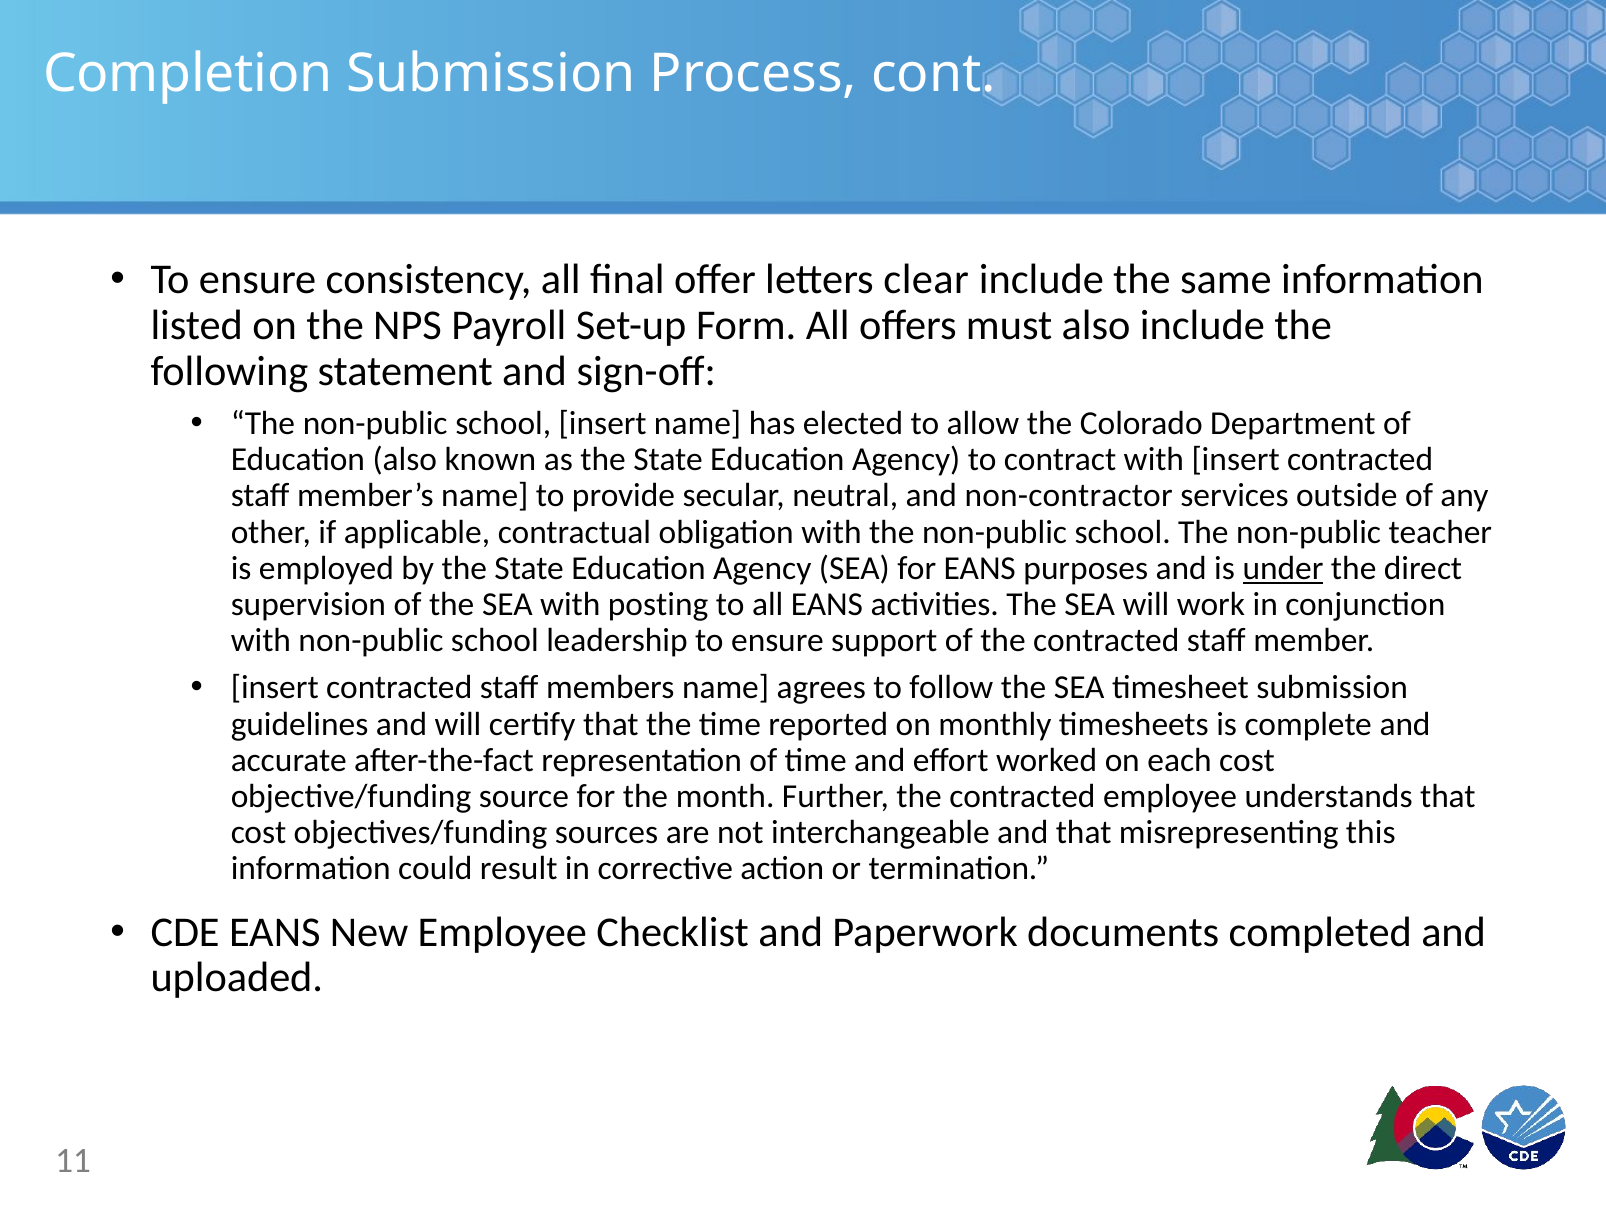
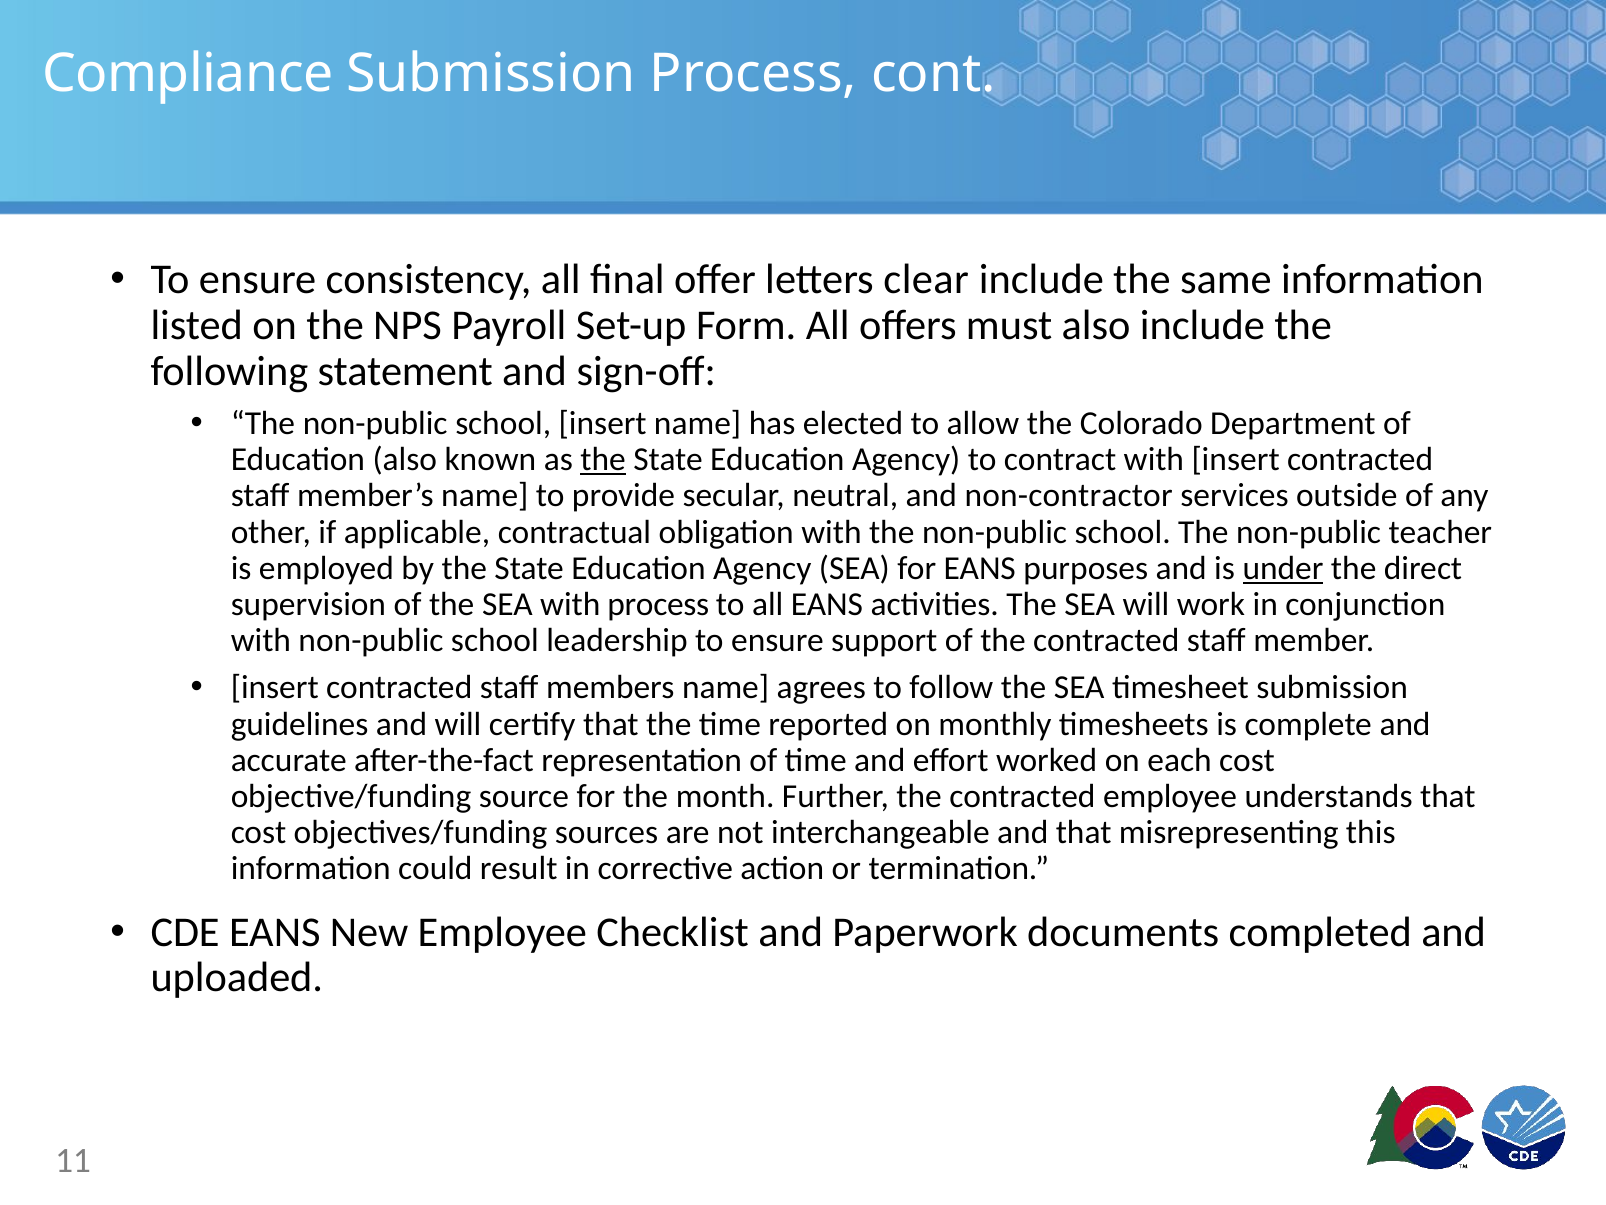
Completion: Completion -> Compliance (188, 73)
the underline: none -> present (603, 459)
with posting: posting -> process (658, 604)
